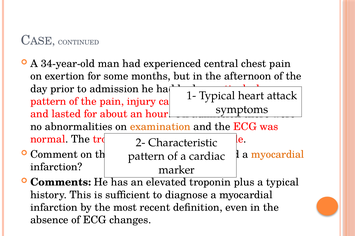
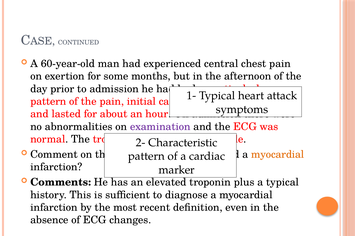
34-year-old: 34-year-old -> 60-year-old (68, 64)
injury: injury -> initial (141, 102)
examination colour: orange -> purple (160, 127)
